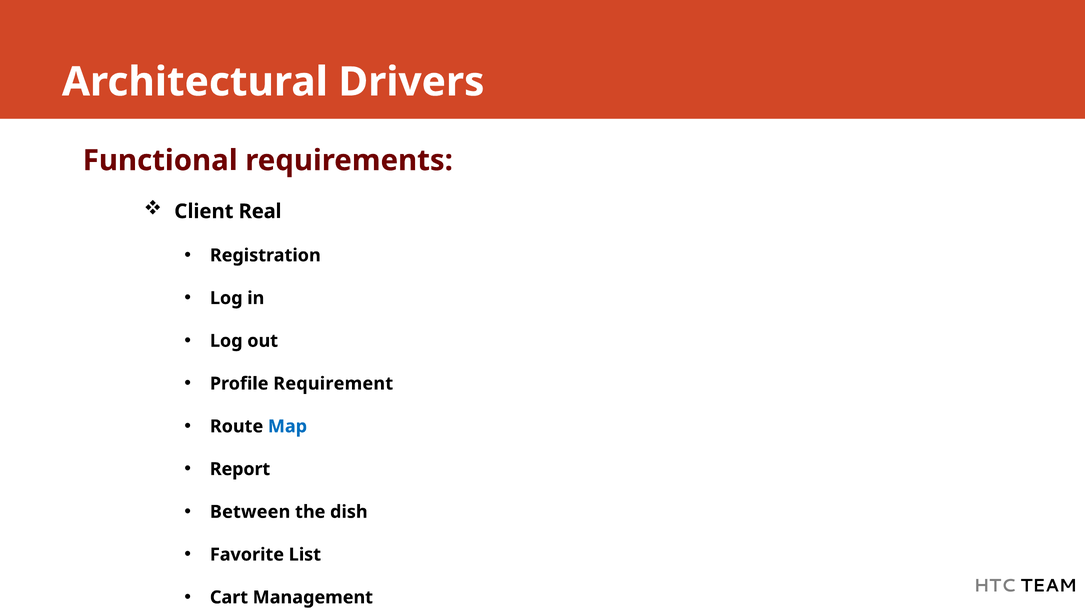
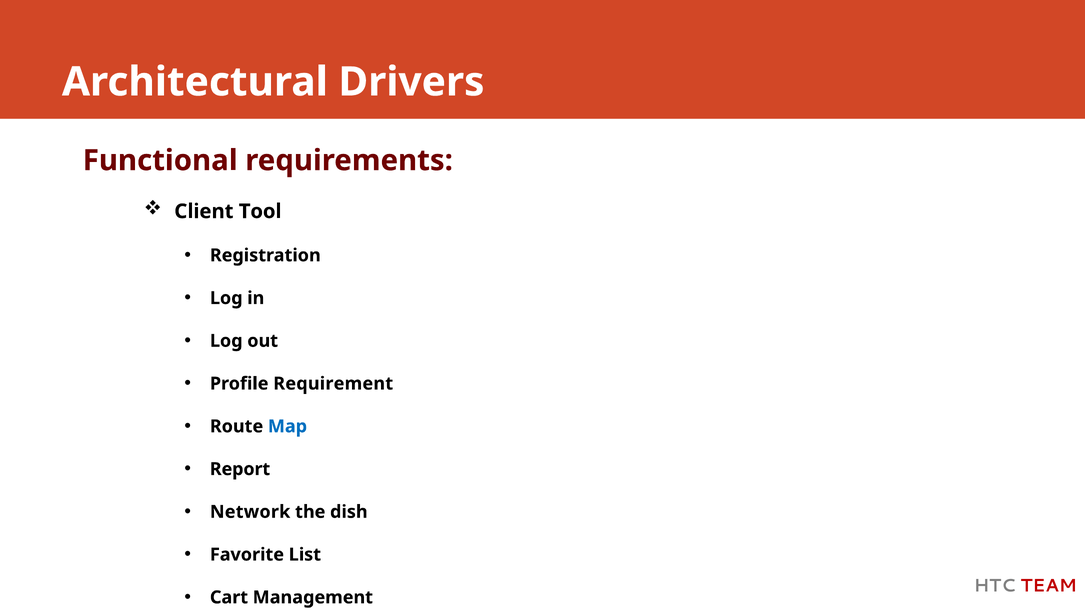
Real: Real -> Tool (260, 211)
Between: Between -> Network (250, 511)
TEAM colour: black -> red (1049, 585)
